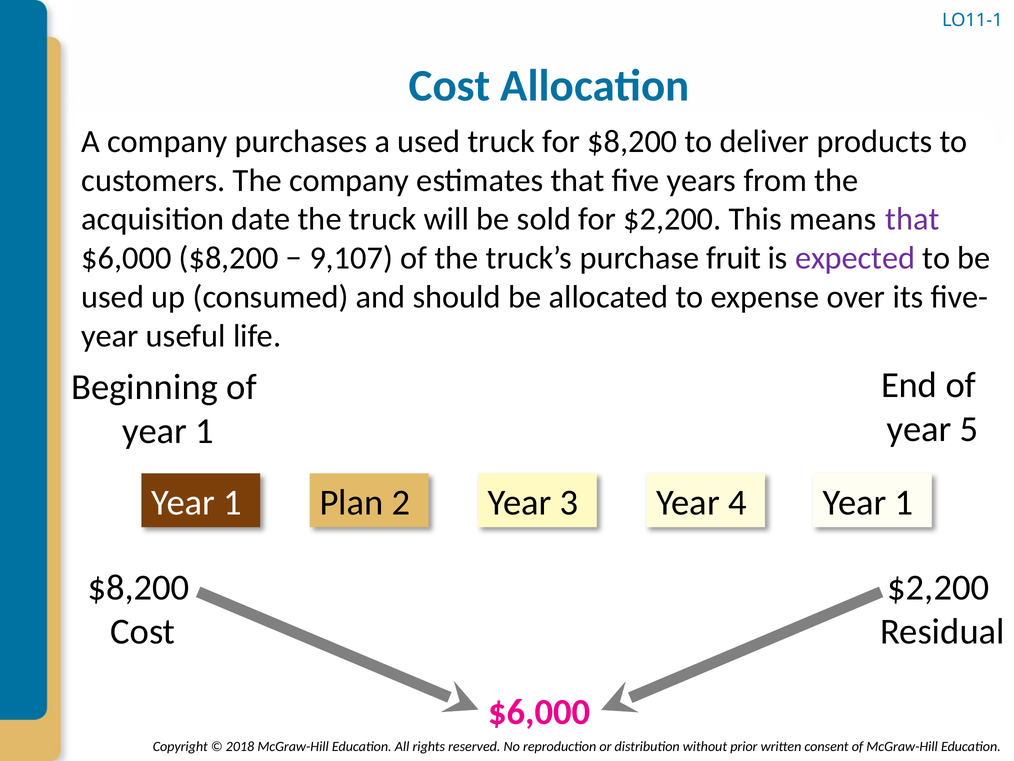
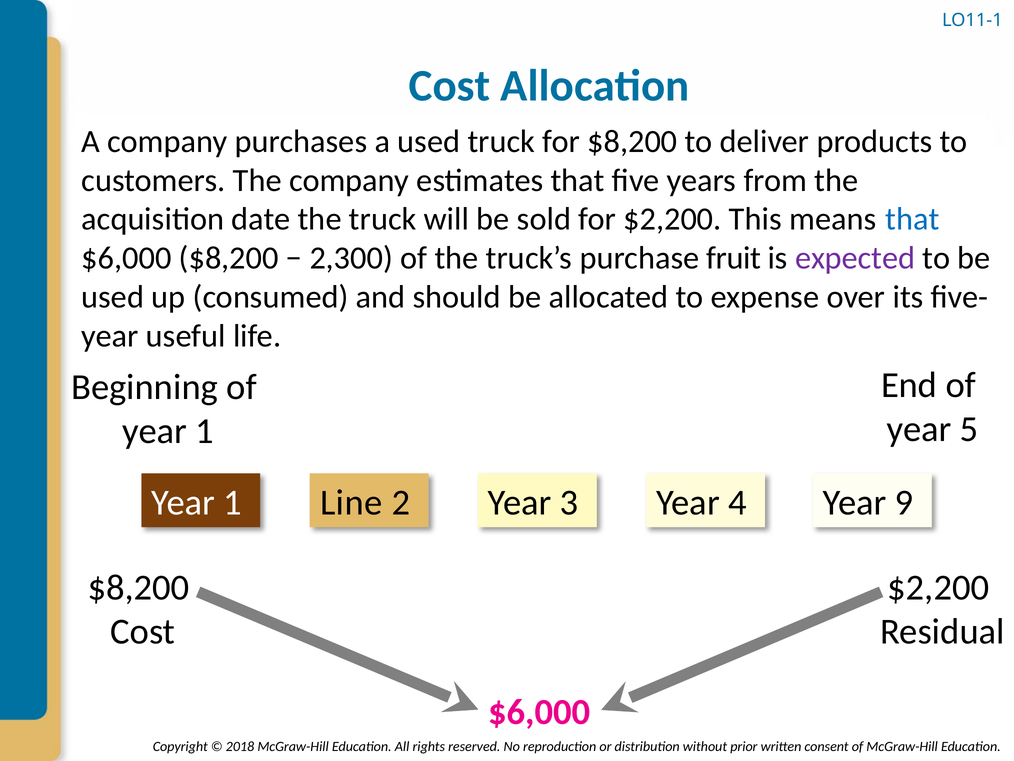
that colour: purple -> blue (912, 219)
9,107: 9,107 -> 2,300 (351, 258)
Plan: Plan -> Line (351, 503)
4 Year 1: 1 -> 9 (904, 503)
